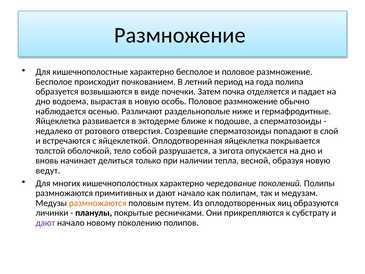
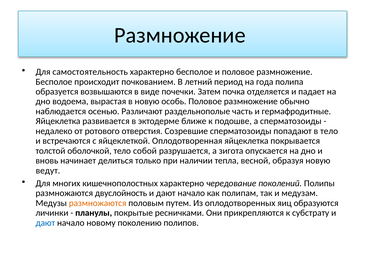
кишечнополостные: кишечнополостные -> самостоятельность (90, 72)
ниже: ниже -> часть (242, 111)
в слой: слой -> тело (329, 131)
примитивных: примитивных -> двуслойность (121, 193)
дают colour: purple -> blue (45, 223)
